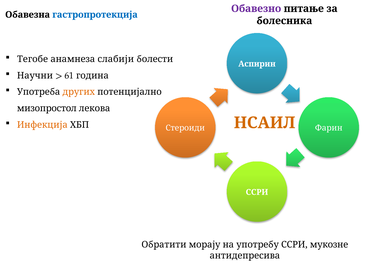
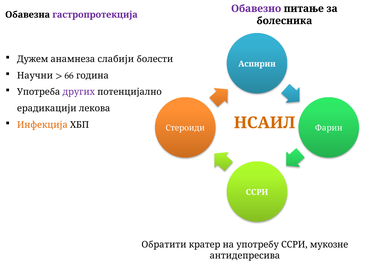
гастропротекција colour: blue -> purple (95, 15)
Тегобе: Тегобе -> Дужем (33, 59)
61: 61 -> 66 (69, 75)
других colour: orange -> purple (79, 92)
мизопростол: мизопростол -> ерадикацији (47, 108)
морају: морају -> кратер (205, 244)
